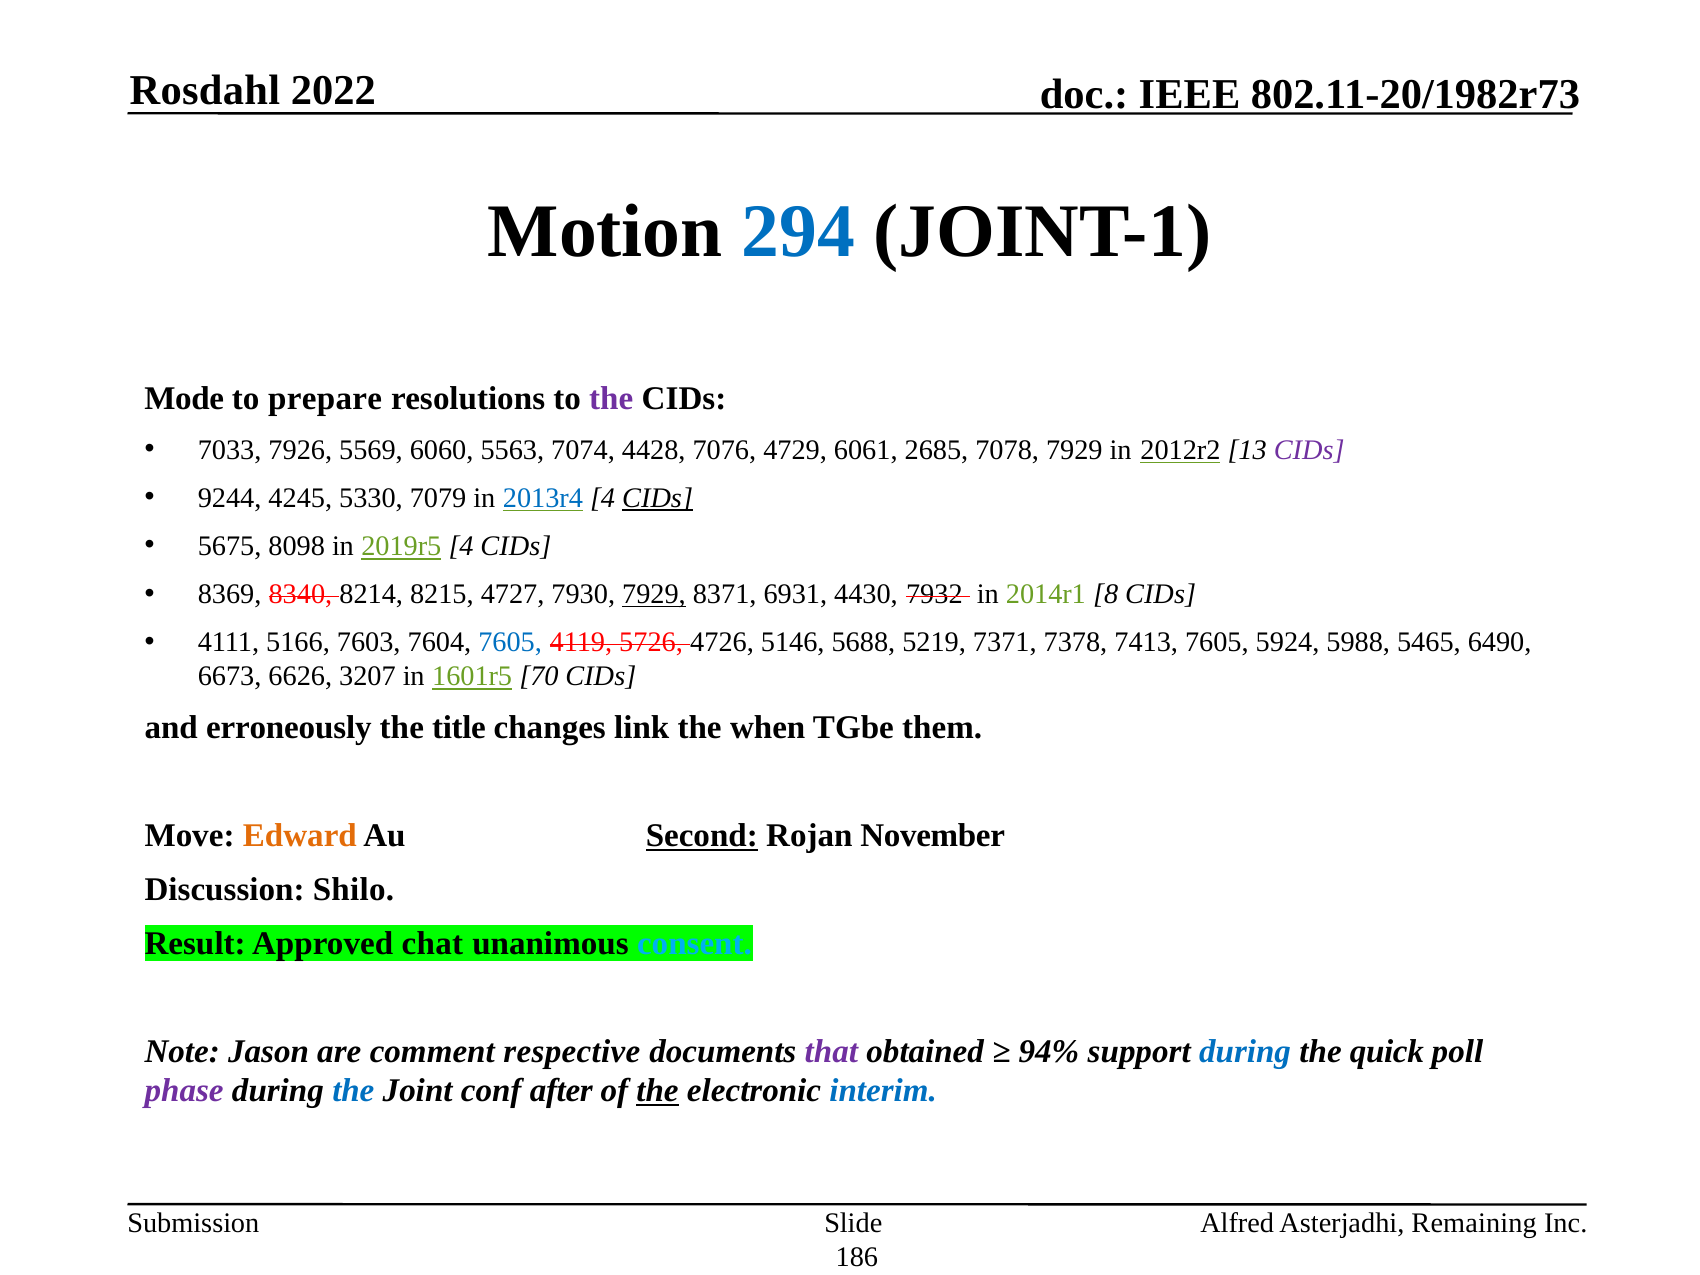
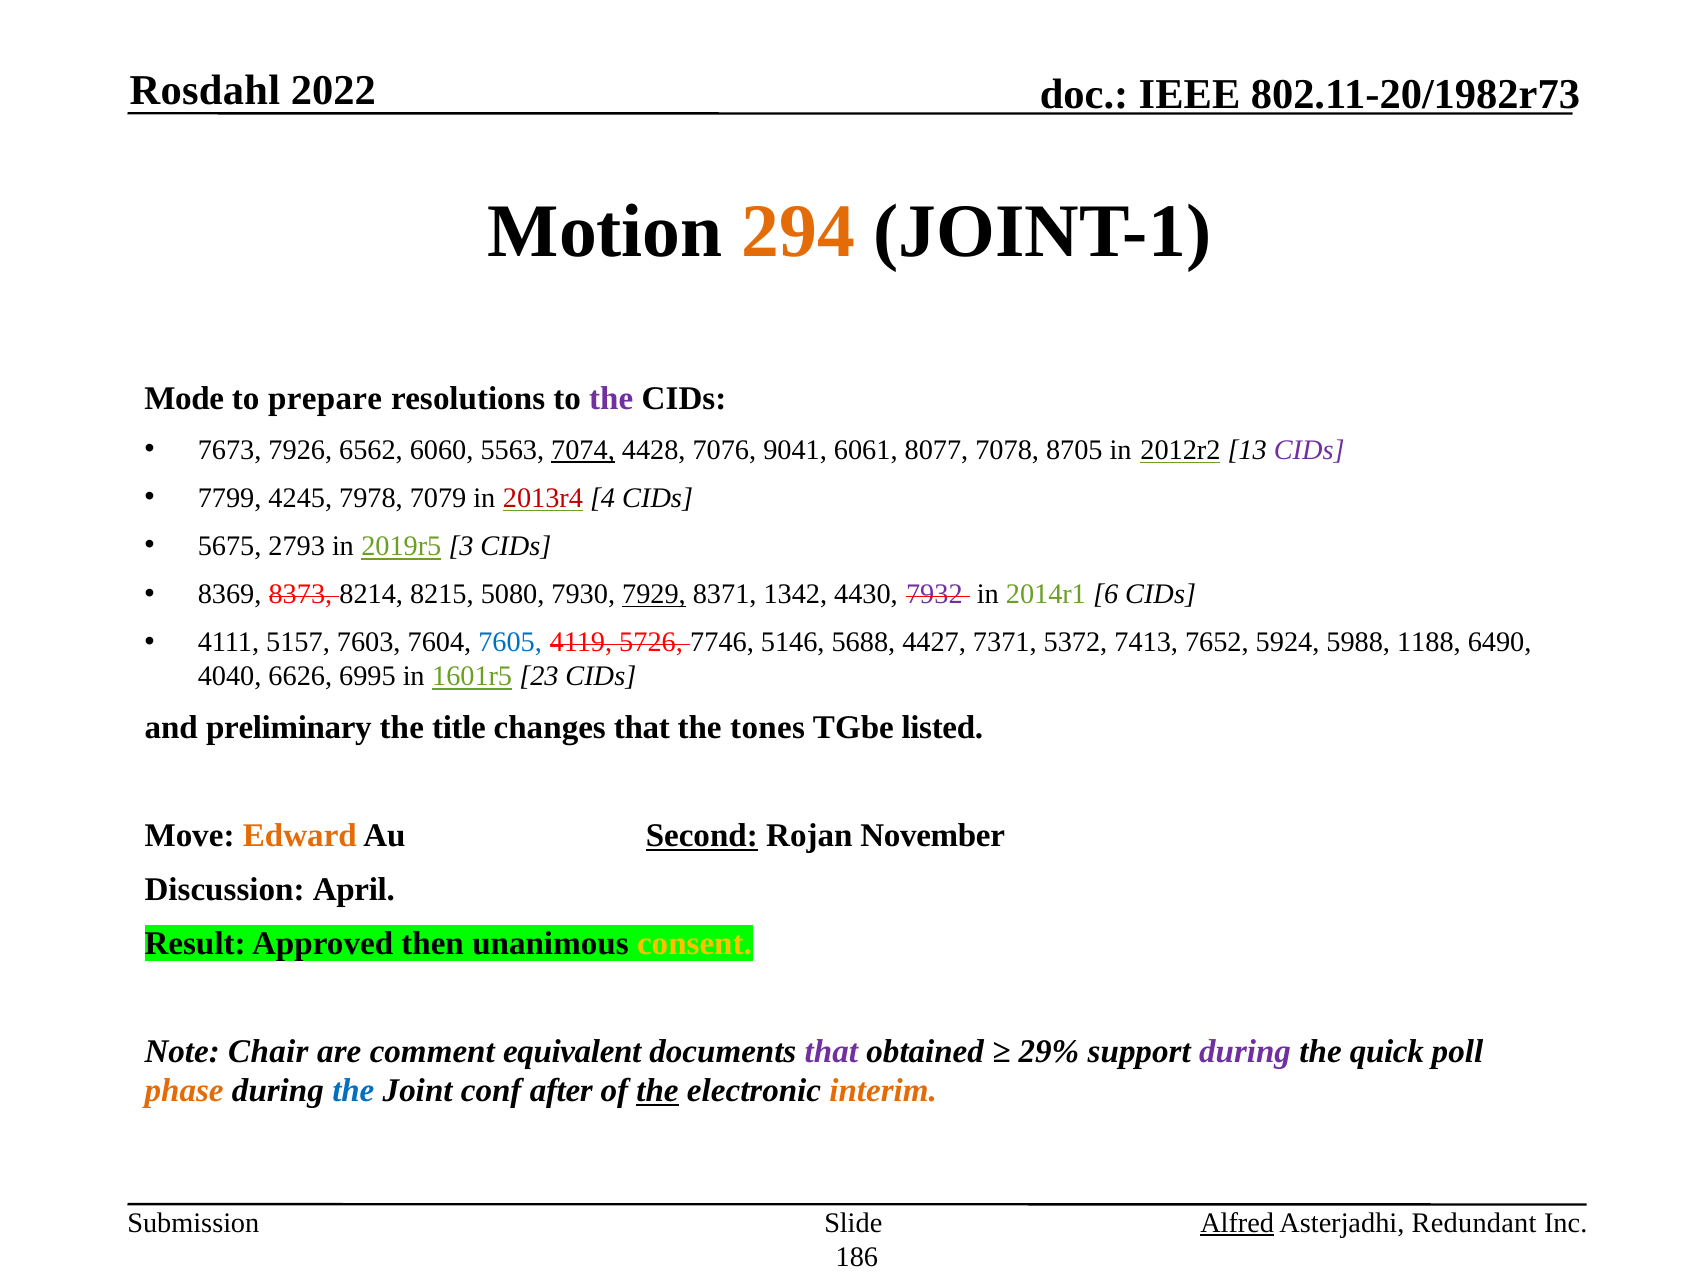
294 colour: blue -> orange (798, 232)
7033: 7033 -> 7673 (230, 450)
5569: 5569 -> 6562 (371, 450)
7074 underline: none -> present (583, 450)
4729: 4729 -> 9041 (795, 450)
2685: 2685 -> 8077 (936, 450)
7078 7929: 7929 -> 8705 (1074, 450)
9244: 9244 -> 7799 (230, 498)
5330: 5330 -> 7978 (371, 498)
2013r4 colour: blue -> red (543, 498)
CIDs underline: present -> none (658, 498)
8098: 8098 -> 2793 (297, 546)
2019r5 4: 4 -> 3 (461, 546)
8340: 8340 -> 8373 (300, 594)
4727: 4727 -> 5080 (513, 594)
6931: 6931 -> 1342 (795, 594)
7932 colour: black -> purple (934, 594)
8: 8 -> 6 (1106, 594)
5166: 5166 -> 5157 (298, 642)
4726: 4726 -> 7746 (722, 642)
5219: 5219 -> 4427 (934, 642)
7378: 7378 -> 5372 (1075, 642)
7413 7605: 7605 -> 7652 (1217, 642)
5465: 5465 -> 1188 (1429, 642)
6673: 6673 -> 4040 (230, 676)
3207: 3207 -> 6995 (367, 676)
70: 70 -> 23 (539, 676)
erroneously: erroneously -> preliminary (289, 728)
changes link: link -> that (642, 728)
when: when -> tones (768, 728)
them: them -> listed (942, 728)
Shilo: Shilo -> April (354, 889)
chat: chat -> then (433, 943)
consent colour: light blue -> yellow (694, 943)
Jason: Jason -> Chair (268, 1051)
respective: respective -> equivalent (572, 1051)
94%: 94% -> 29% (1049, 1051)
during colour: blue -> purple (1245, 1051)
phase colour: purple -> orange (184, 1091)
interim colour: blue -> orange (883, 1091)
Alfred underline: none -> present (1237, 1223)
Remaining: Remaining -> Redundant (1474, 1223)
